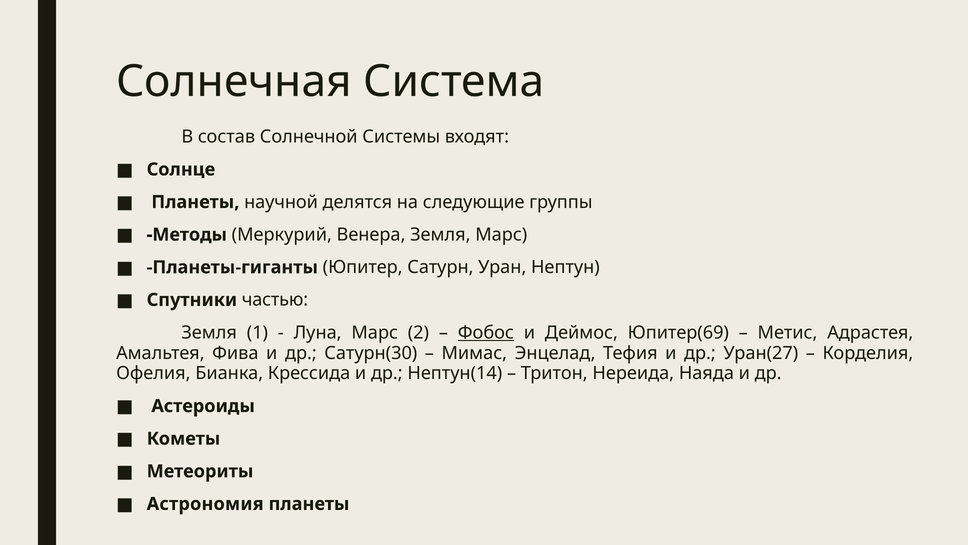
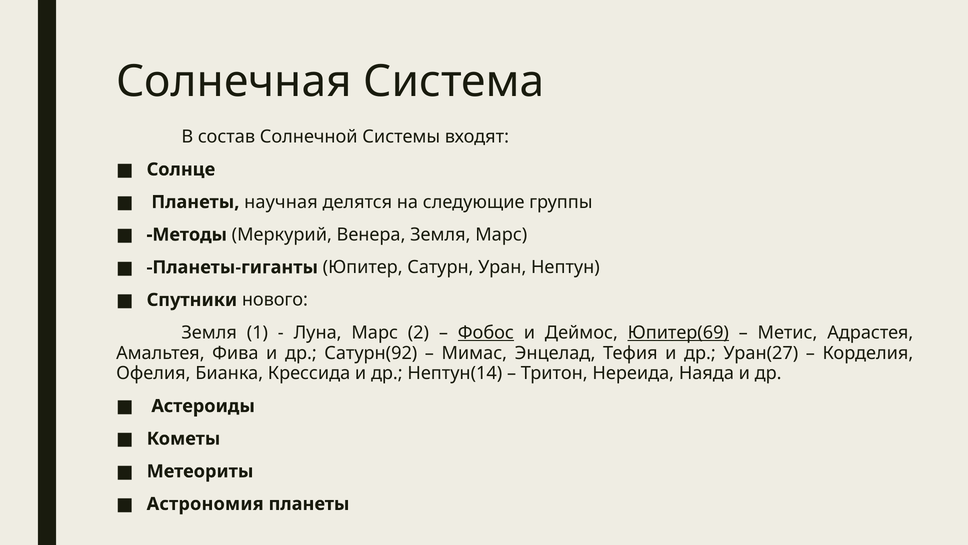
научной: научной -> научная (281, 202)
частью: частью -> нового (275, 300)
Юпитер(69 underline: none -> present (678, 332)
Сатурн(30: Сатурн(30 -> Сатурн(92 (371, 353)
